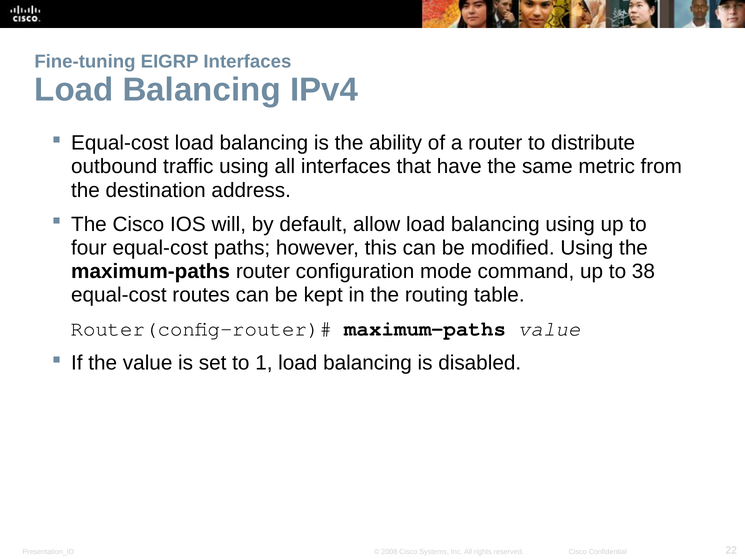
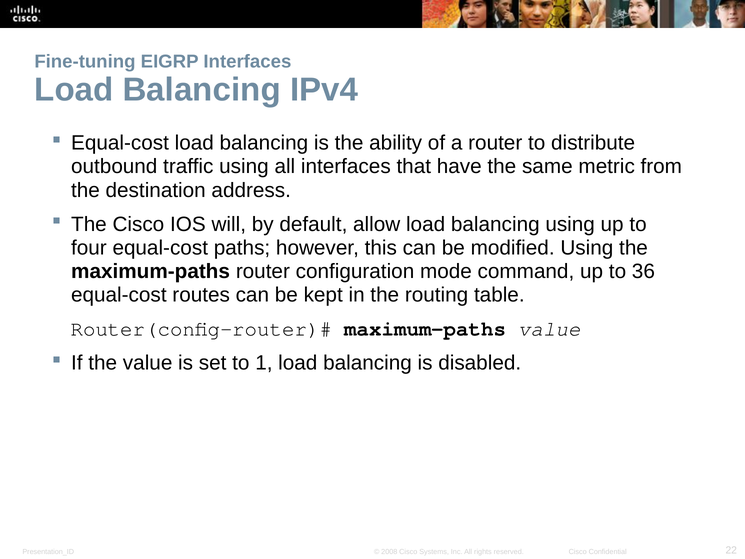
38: 38 -> 36 (643, 271)
